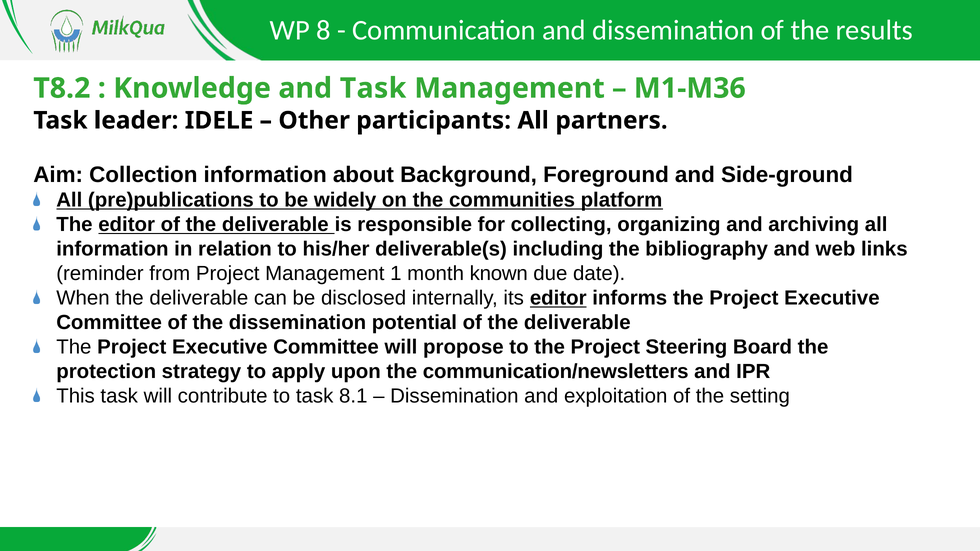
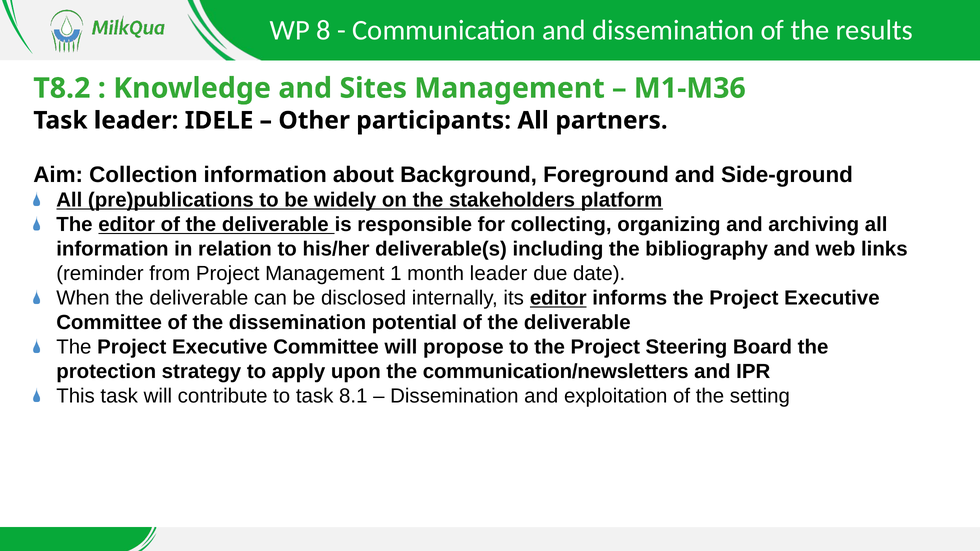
and Task: Task -> Sites (373, 88)
communities: communities -> stakeholders (512, 200)
month known: known -> leader (499, 274)
